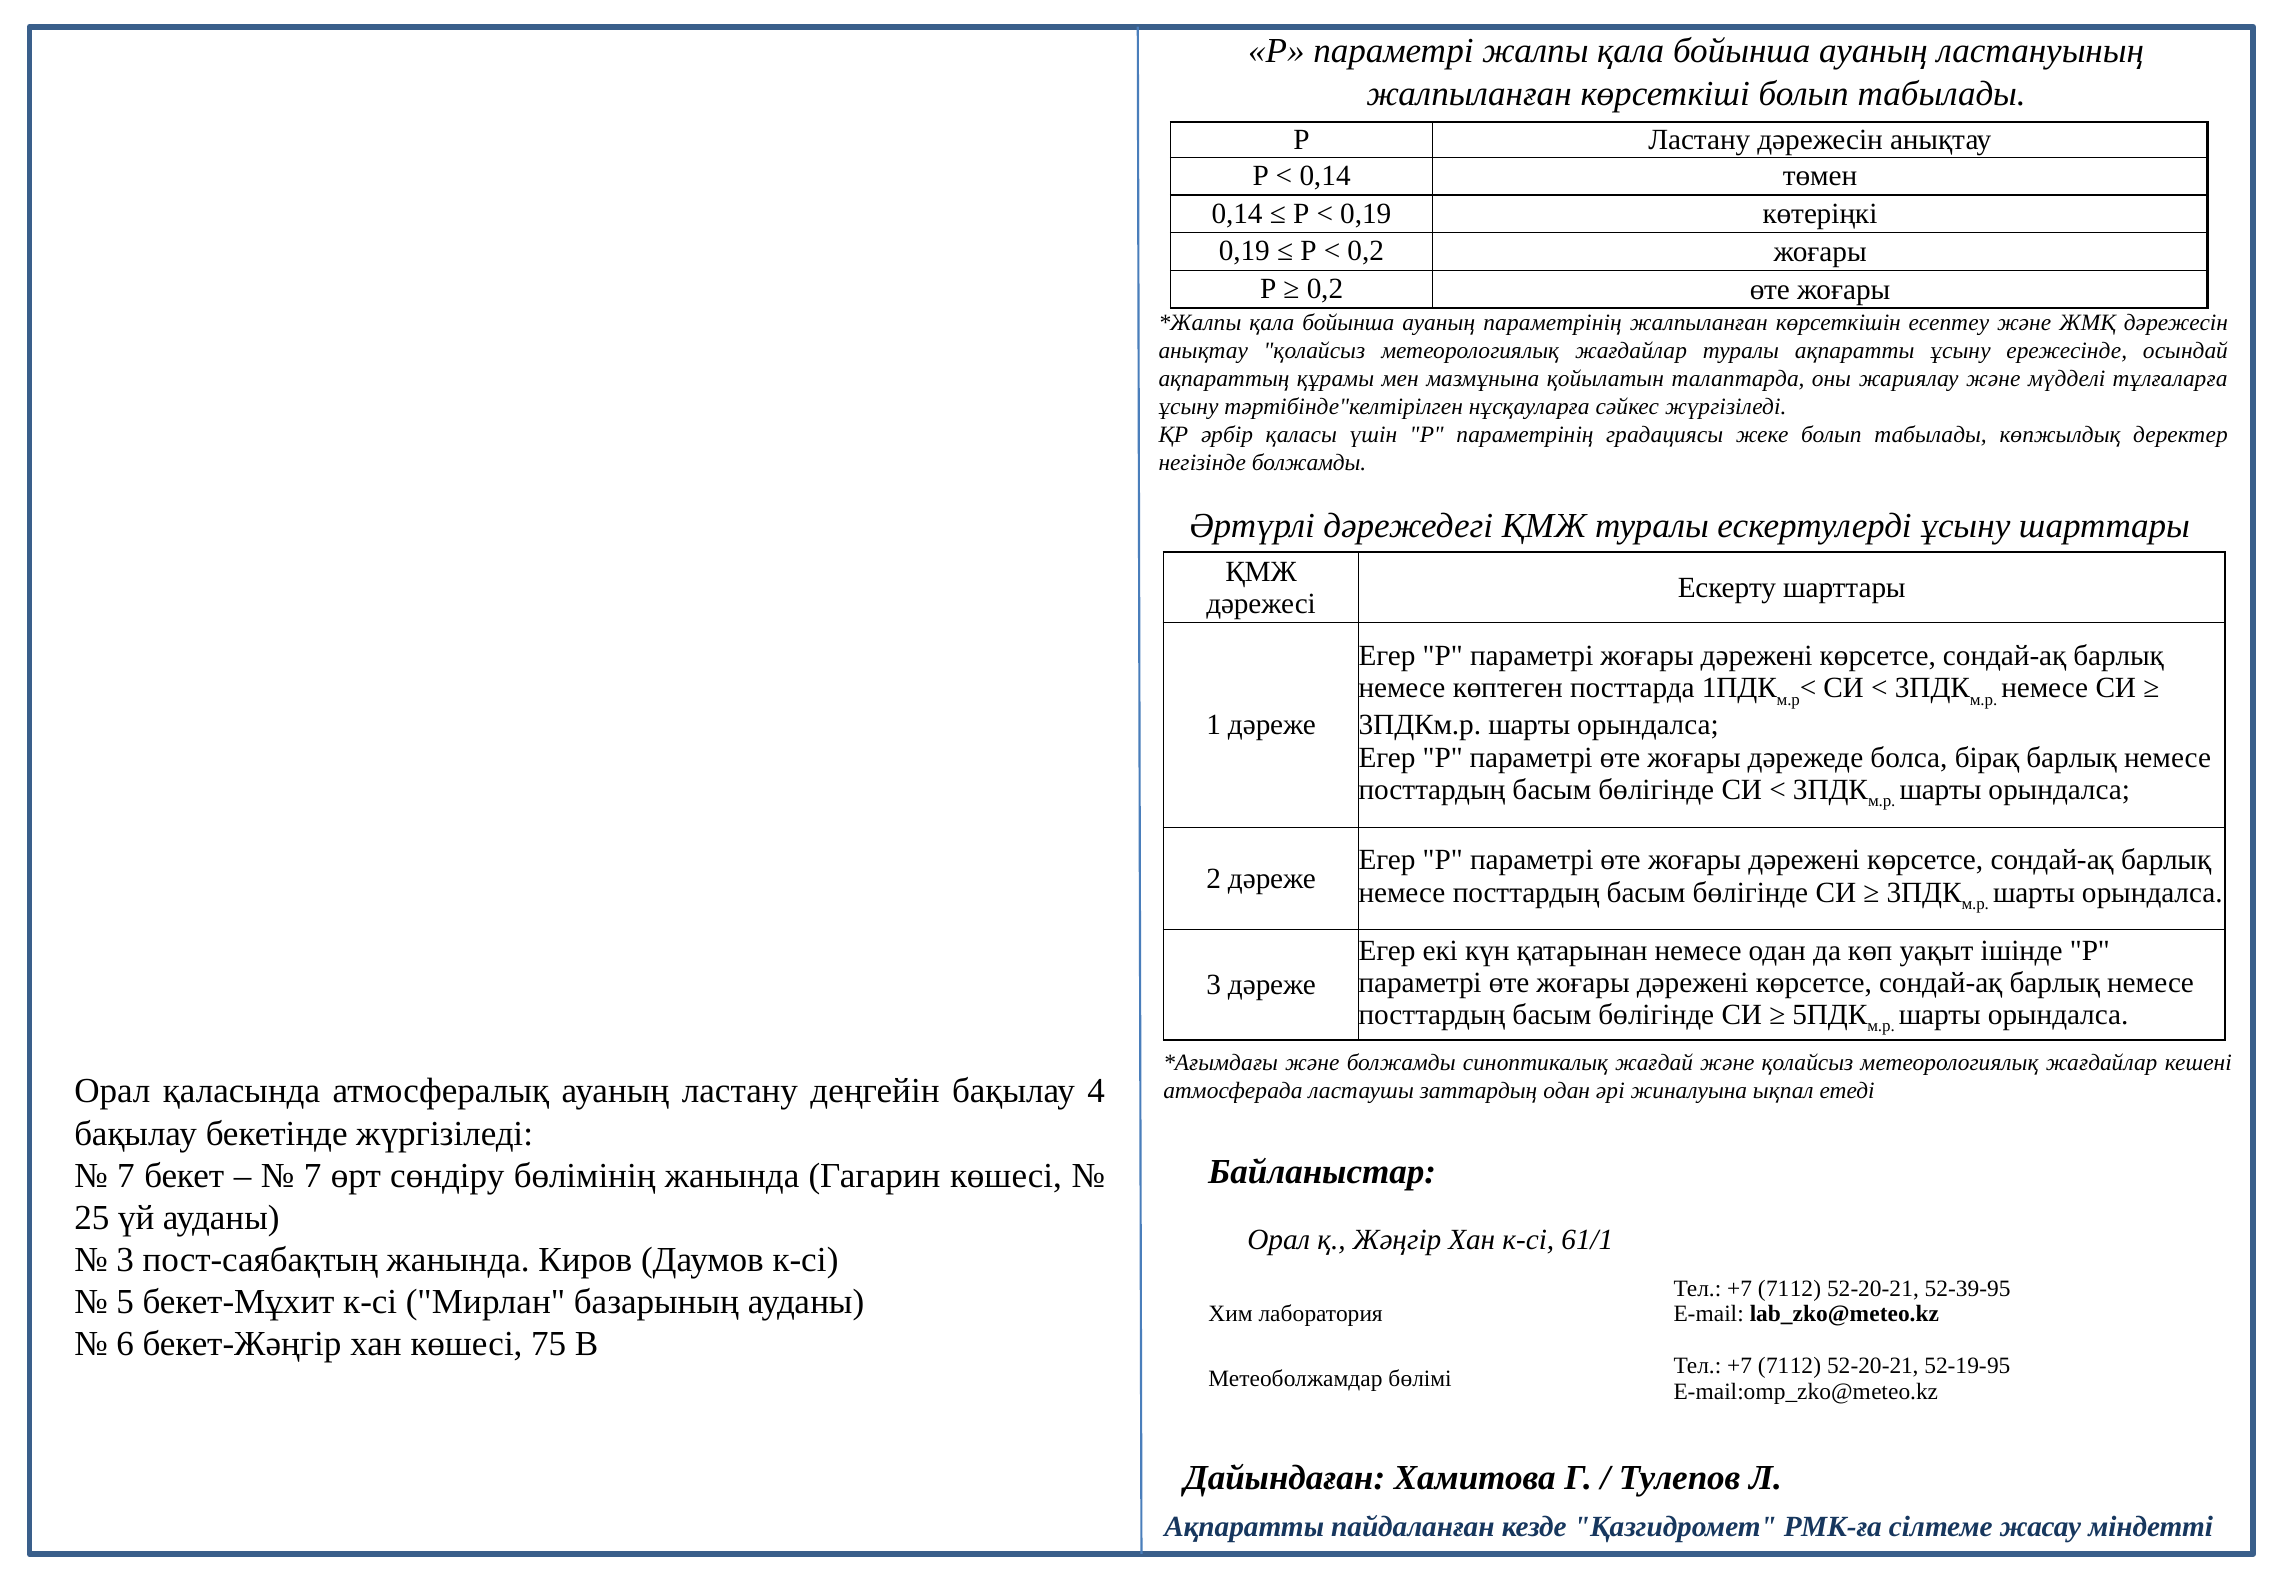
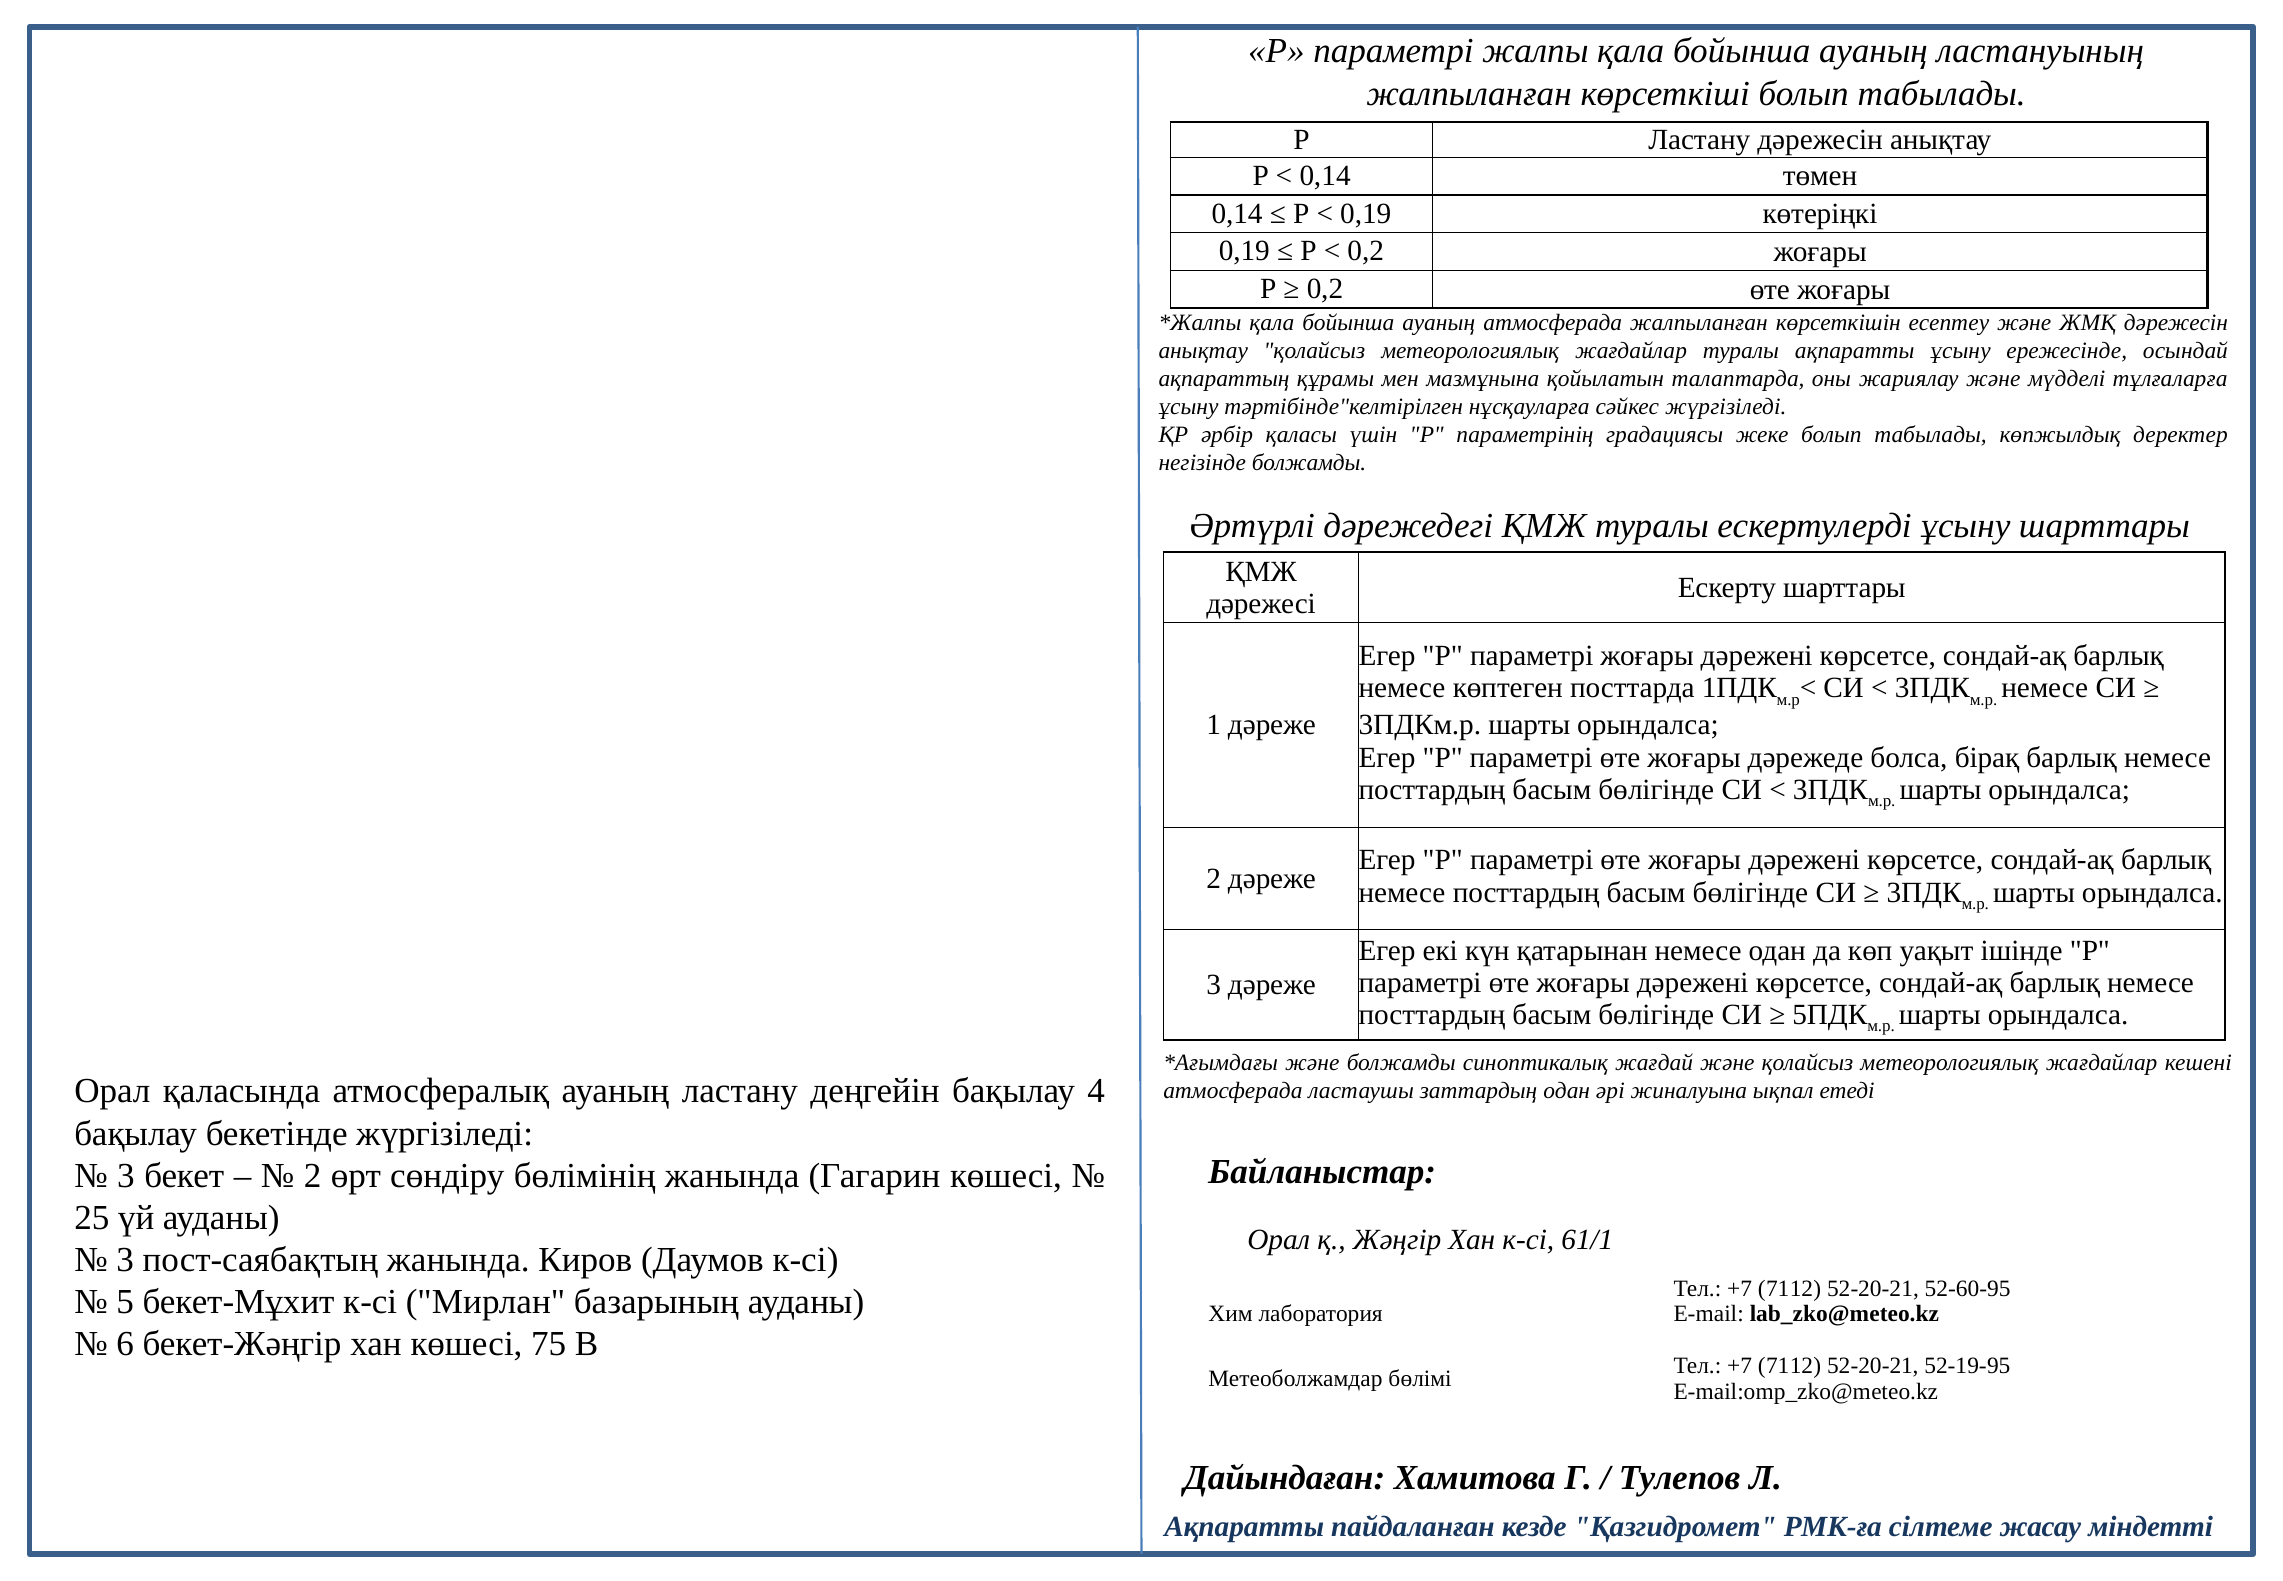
ауаның параметрінің: параметрінің -> атмосферада (1553, 322)
7: 7 -> 3 (126, 1175)
7: 7 -> 2 (313, 1175)
52-39-95: 52-39-95 -> 52-60-95 (1968, 1288)
